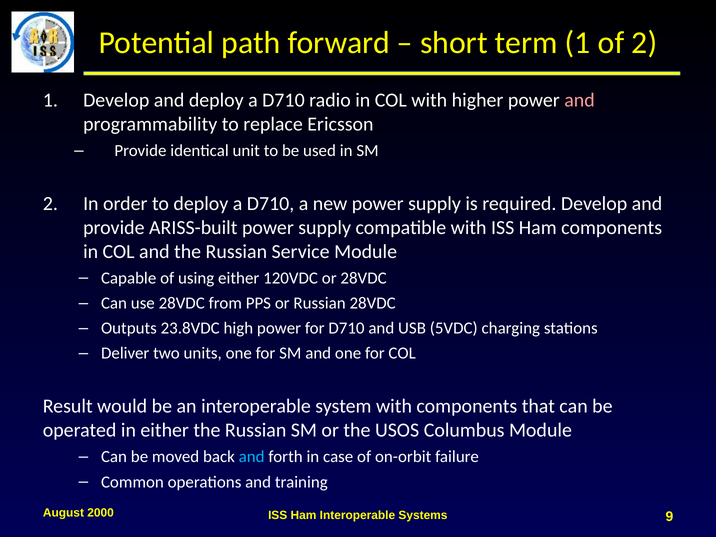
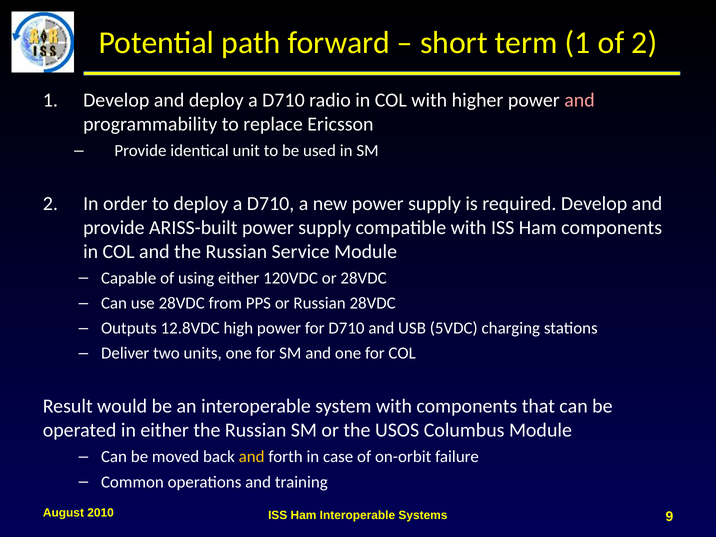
23.8VDC: 23.8VDC -> 12.8VDC (190, 328)
and colour: light blue -> yellow (252, 457)
2000: 2000 -> 2010 (101, 513)
